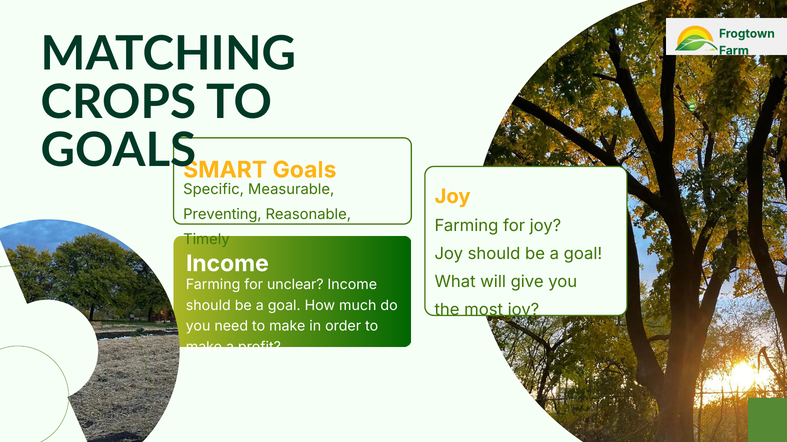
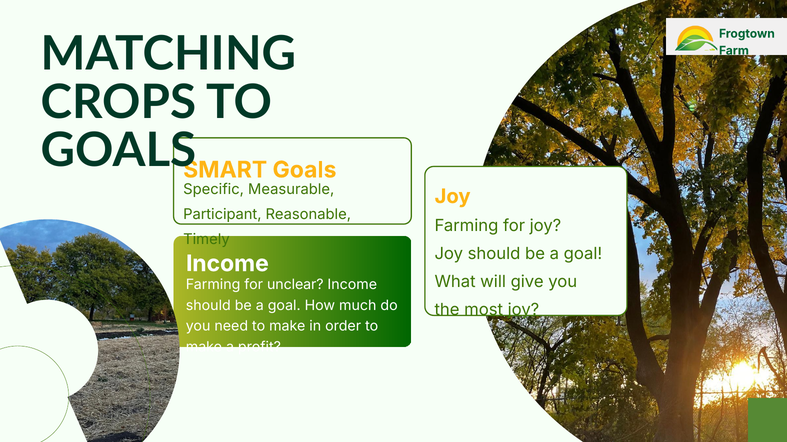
Preventing: Preventing -> Participant (222, 215)
